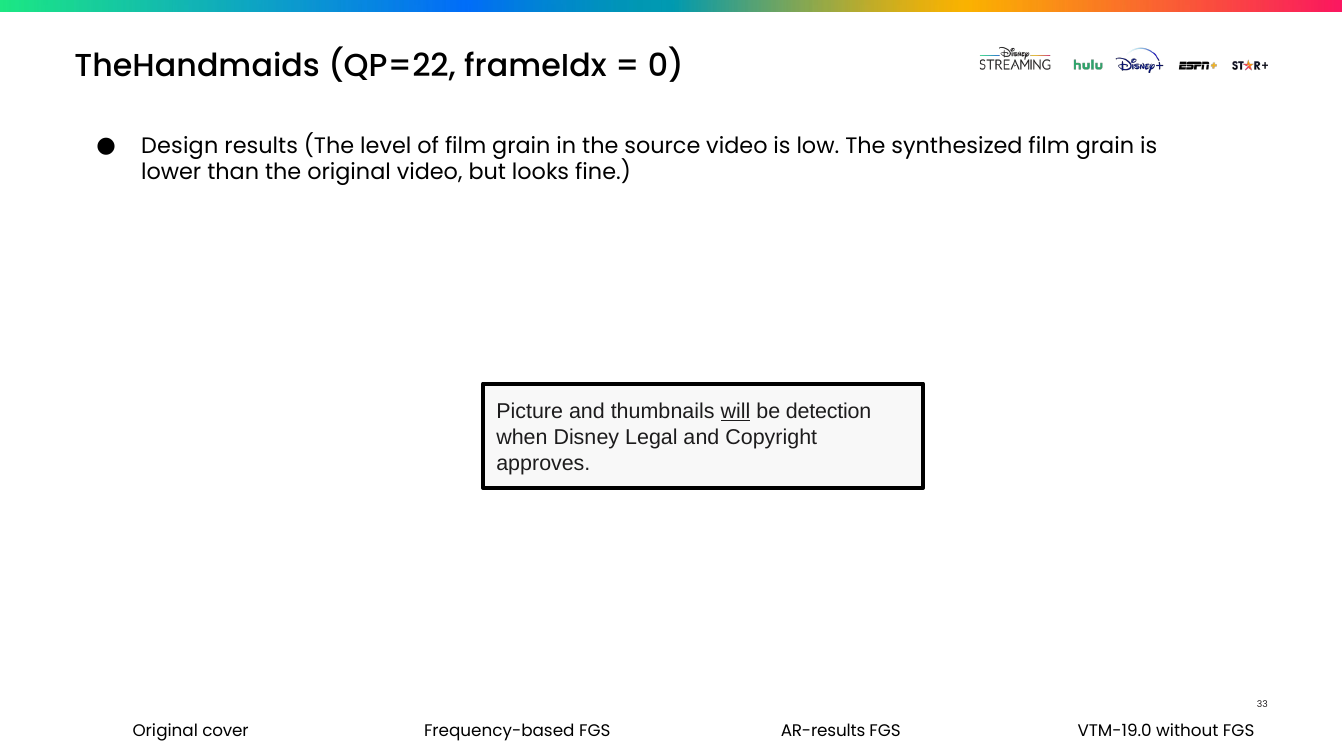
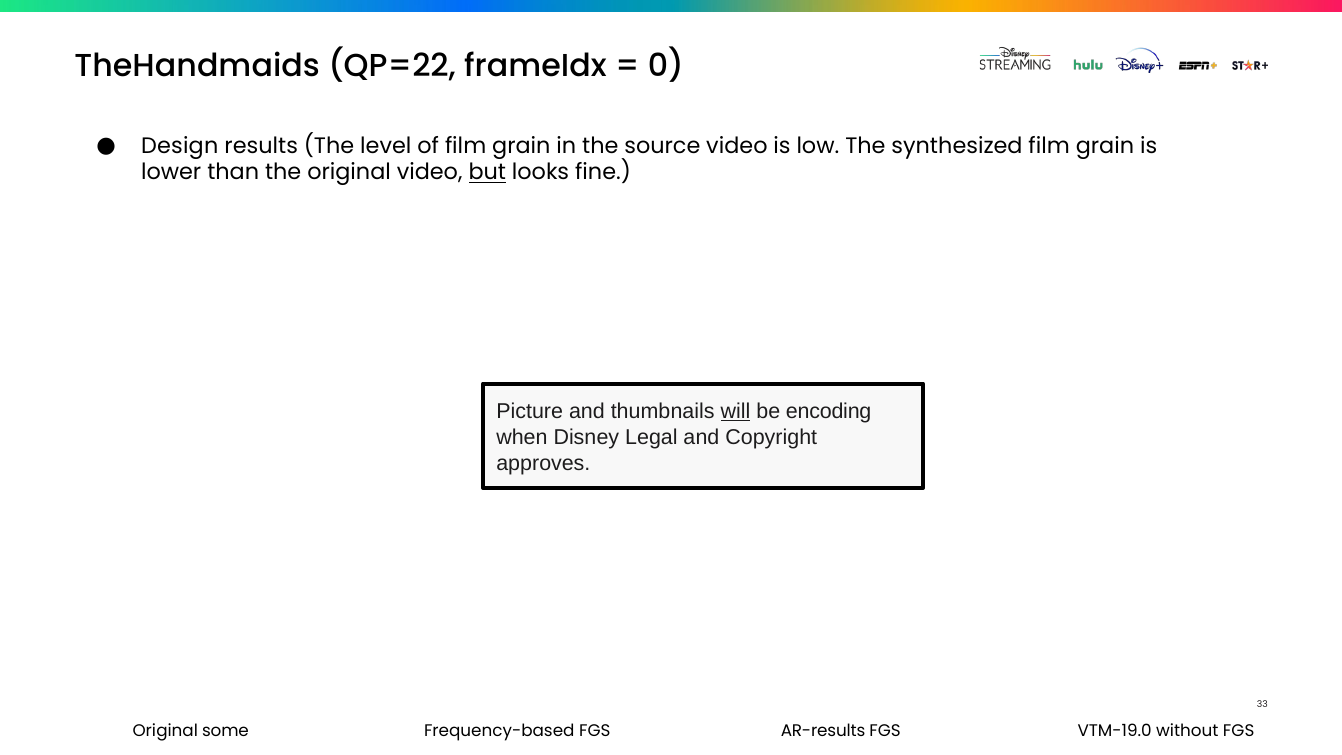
but underline: none -> present (487, 173)
detection: detection -> encoding (829, 411)
cover: cover -> some (225, 731)
